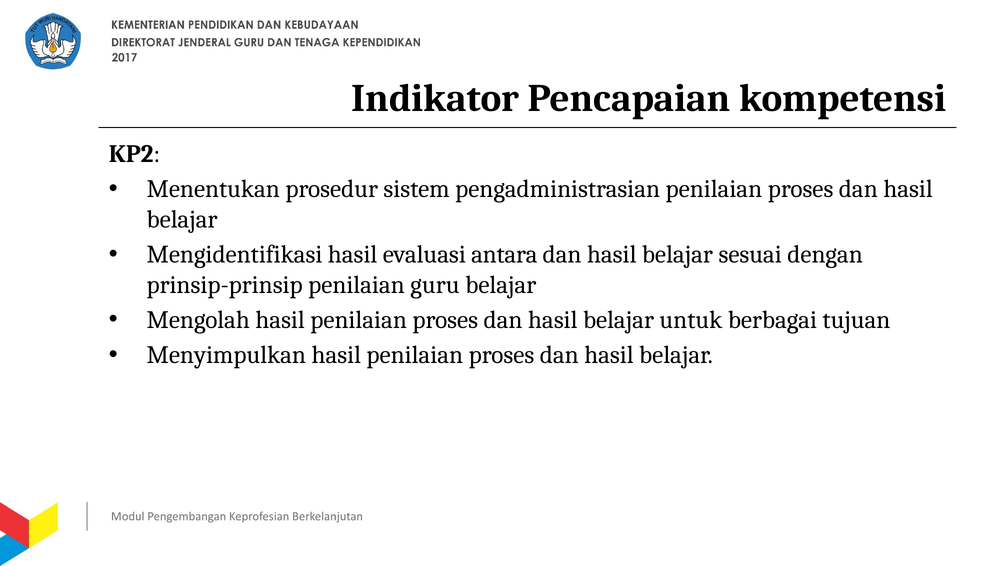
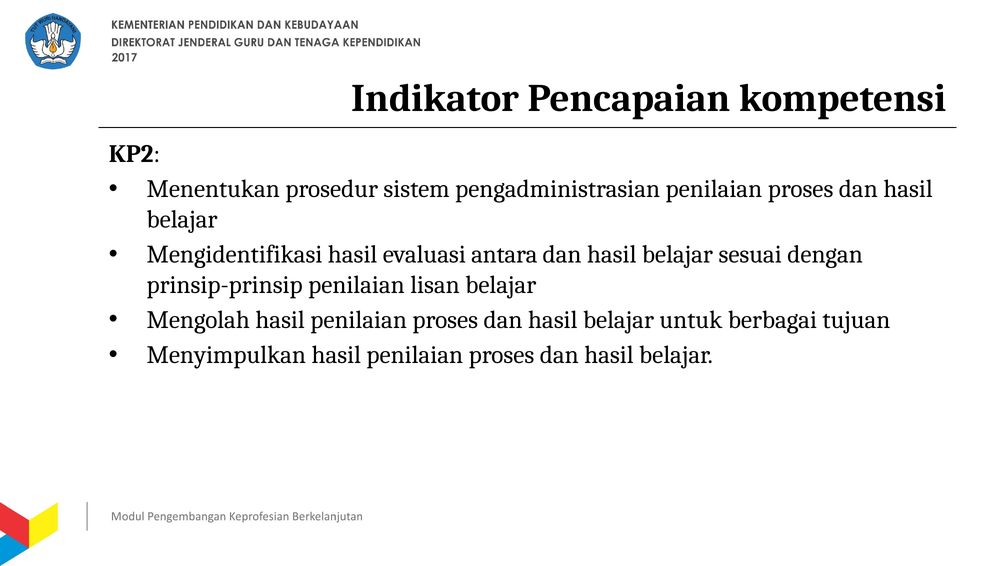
guru: guru -> lisan (435, 285)
